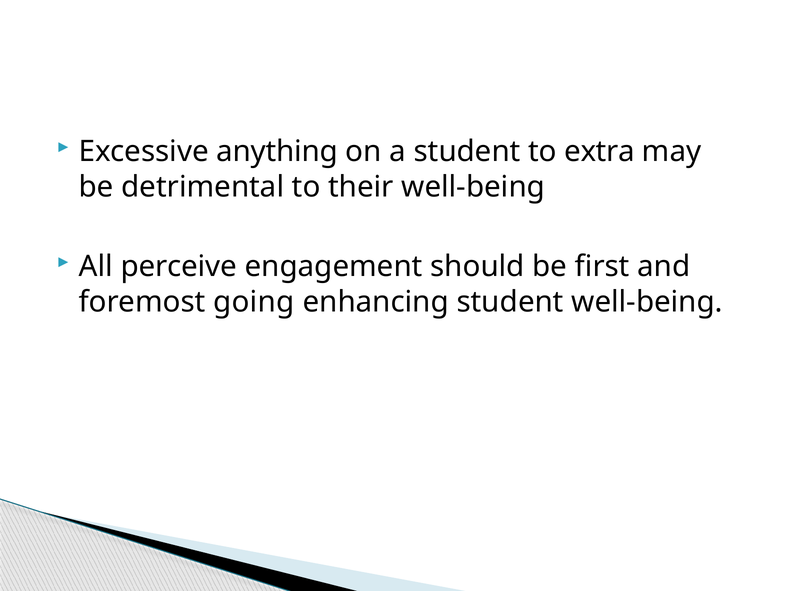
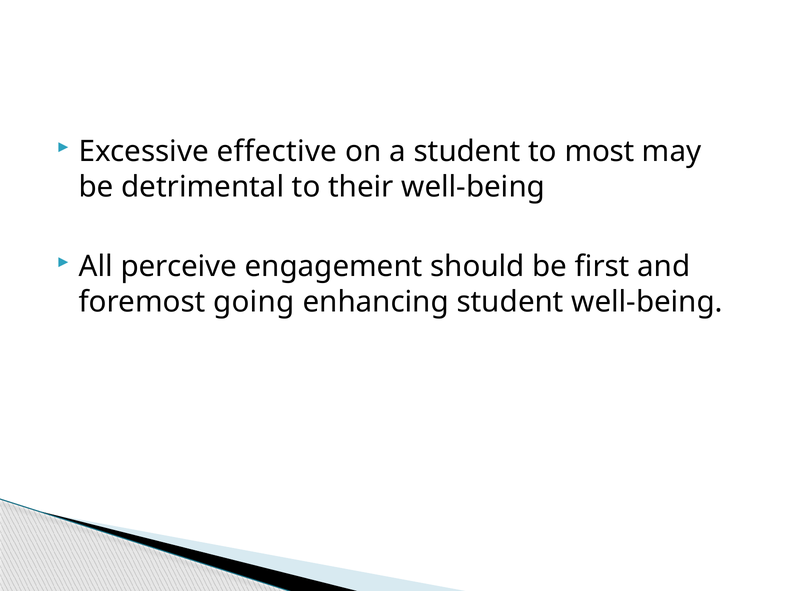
anything: anything -> effective (277, 152)
extra: extra -> most (600, 152)
